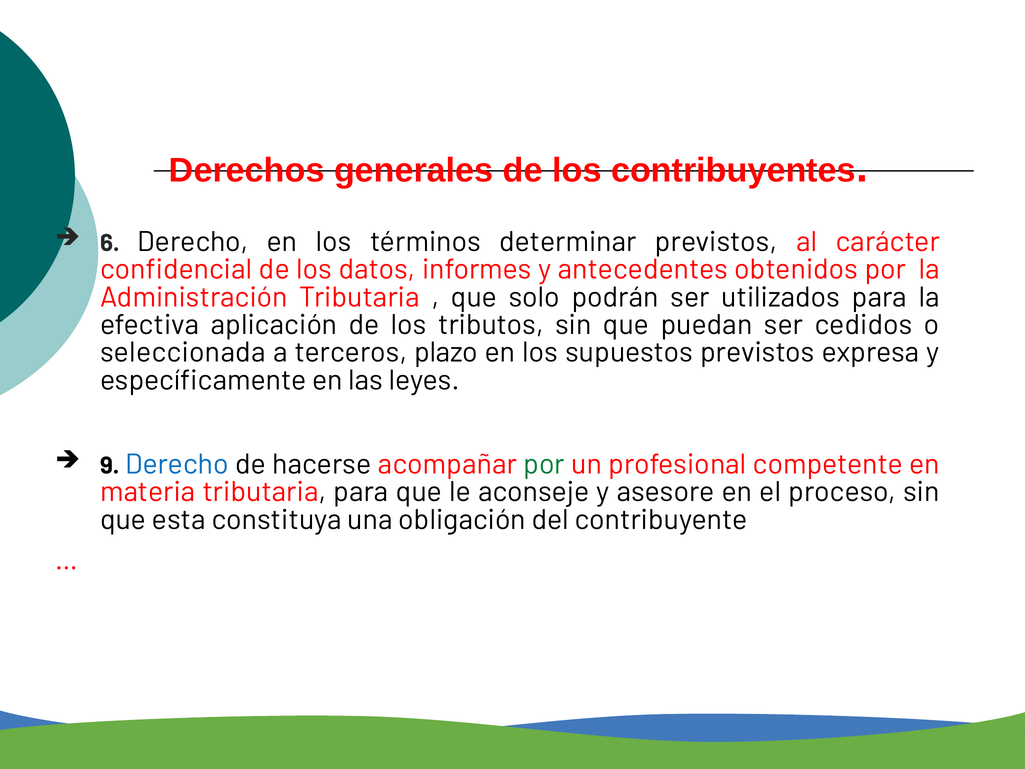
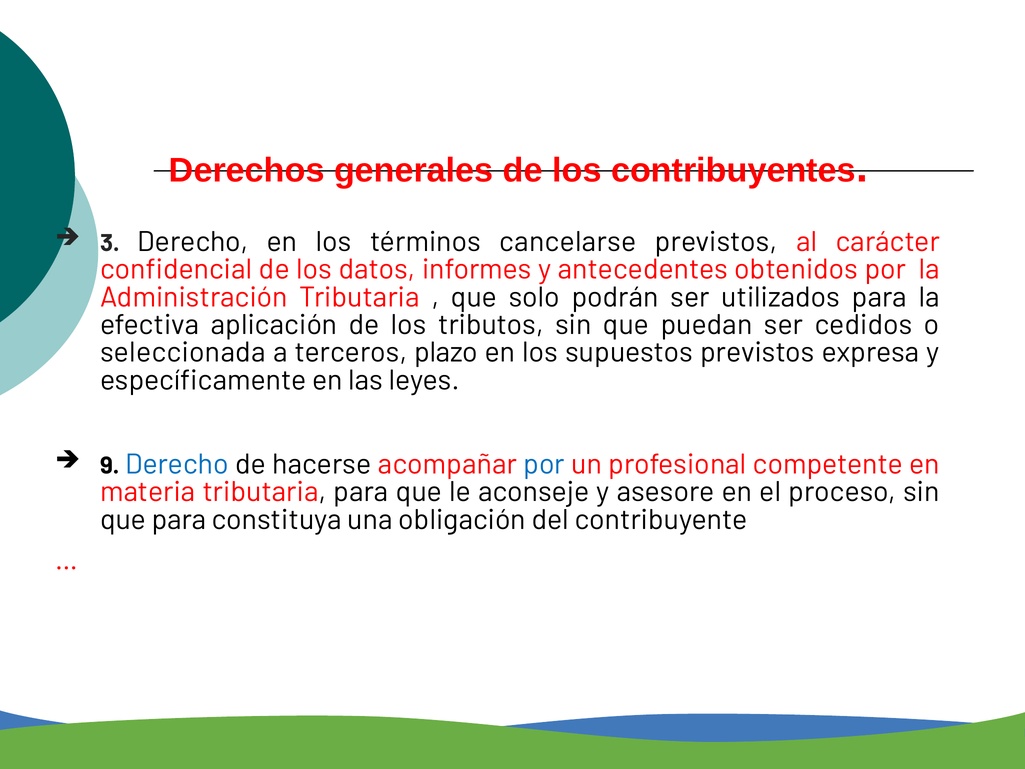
6: 6 -> 3 (110, 243)
determinar: determinar -> cancelarse (568, 242)
por colour: green -> blue (544, 464)
que esta: esta -> para (179, 519)
